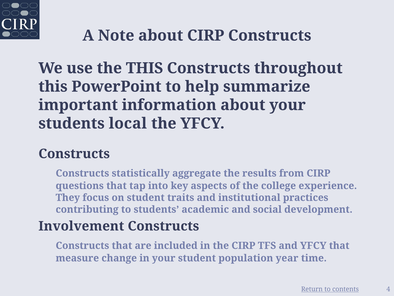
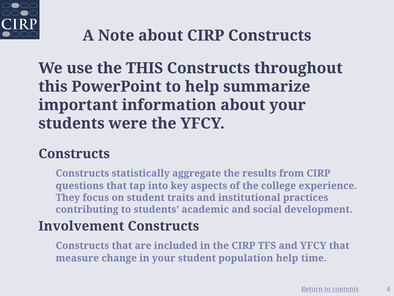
local: local -> were (128, 123)
population year: year -> help (287, 258)
